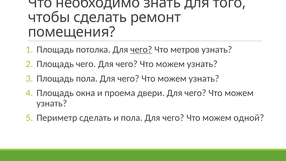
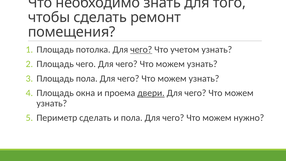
метров: метров -> учетом (185, 49)
двери underline: none -> present (151, 93)
одной: одной -> нужно (249, 118)
